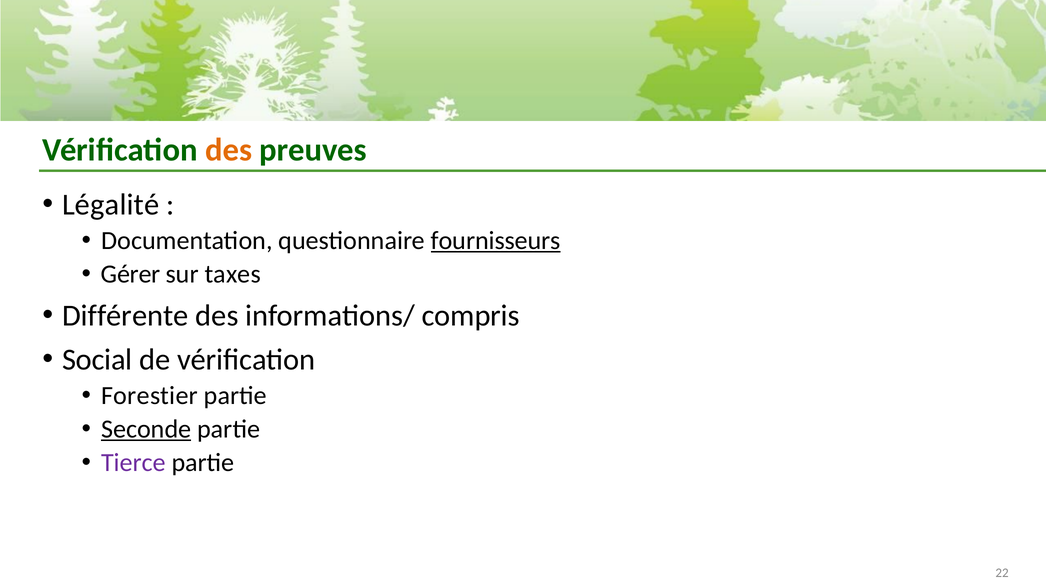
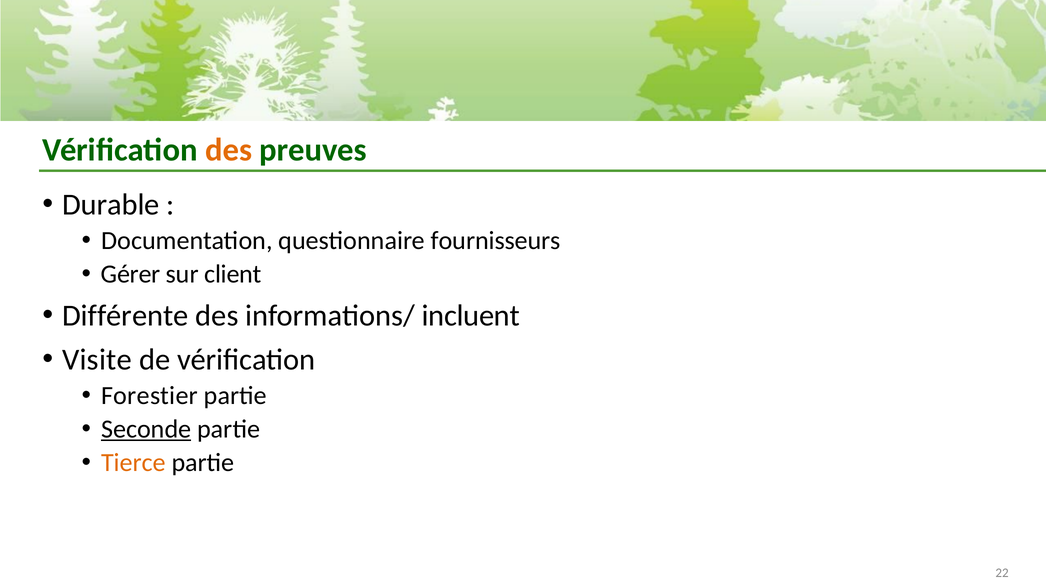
Légalité: Légalité -> Durable (111, 205)
fournisseurs underline: present -> none (496, 241)
taxes: taxes -> client (233, 274)
compris: compris -> incluent (471, 316)
Social: Social -> Visite (97, 360)
Tierce colour: purple -> orange (134, 463)
